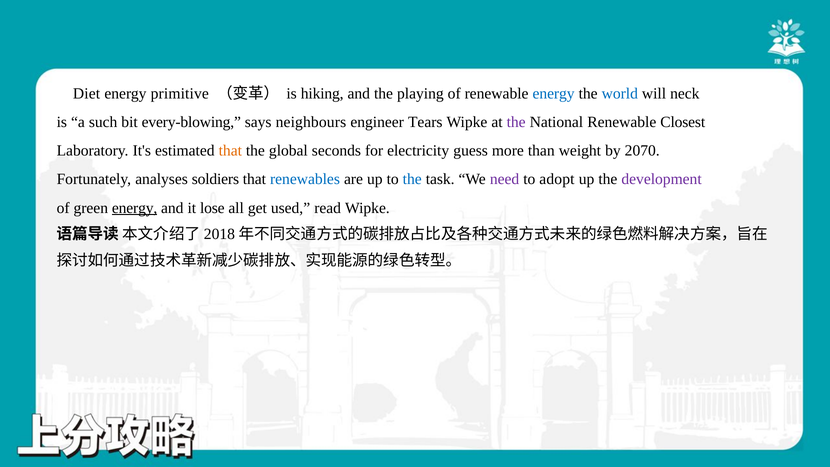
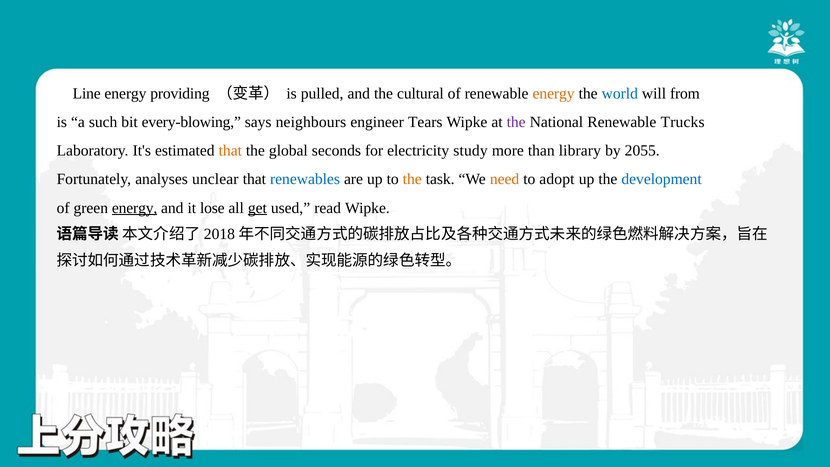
Diet: Diet -> Line (87, 94)
primitive: primitive -> providing (180, 94)
hiking: hiking -> pulled (322, 94)
playing: playing -> cultural (420, 94)
energy colour: blue -> orange (554, 94)
neck: neck -> from (685, 94)
Closest: Closest -> Trucks (683, 122)
guess: guess -> study (471, 151)
weight: weight -> library (580, 151)
2070: 2070 -> 2055 (642, 151)
soldiers: soldiers -> unclear (215, 179)
the colour: blue -> orange (412, 179)
need colour: purple -> orange (505, 179)
development colour: purple -> blue (662, 179)
get underline: none -> present (257, 208)
